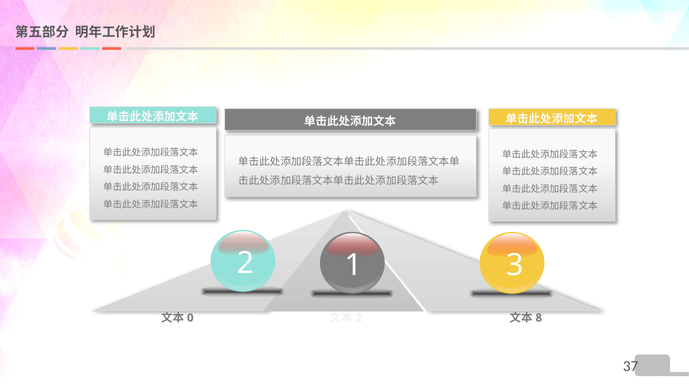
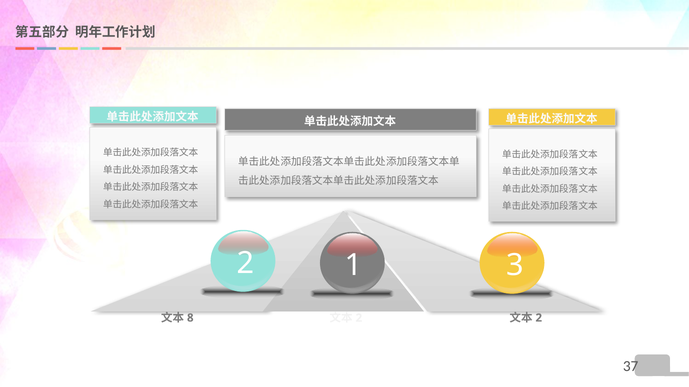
0: 0 -> 8 (190, 318)
8: 8 -> 2 (539, 318)
